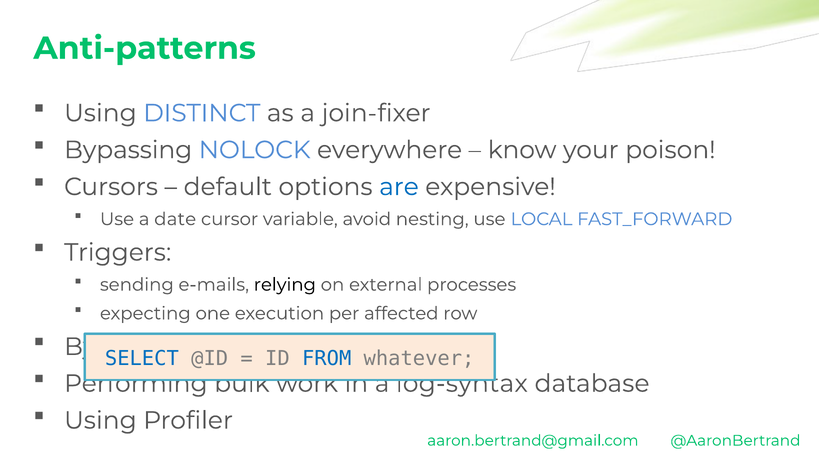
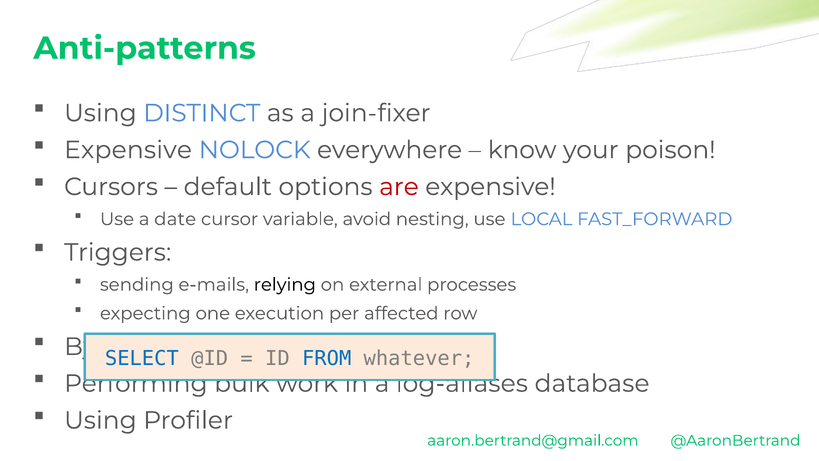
Bypassing: Bypassing -> Expensive (128, 150)
are colour: blue -> red (399, 187)
log-syntax: log-syntax -> log-aliases (462, 383)
